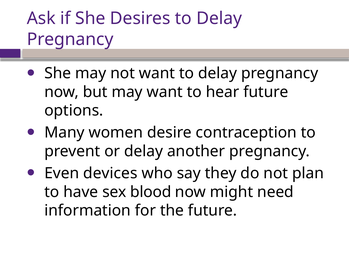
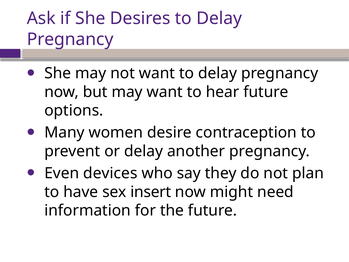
blood: blood -> insert (151, 192)
